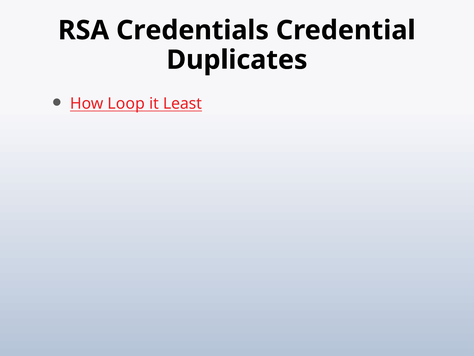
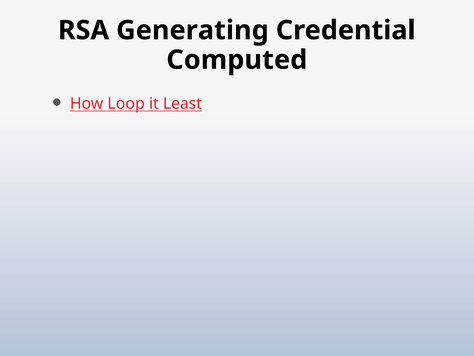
Credentials: Credentials -> Generating (192, 30)
Duplicates: Duplicates -> Computed (237, 60)
